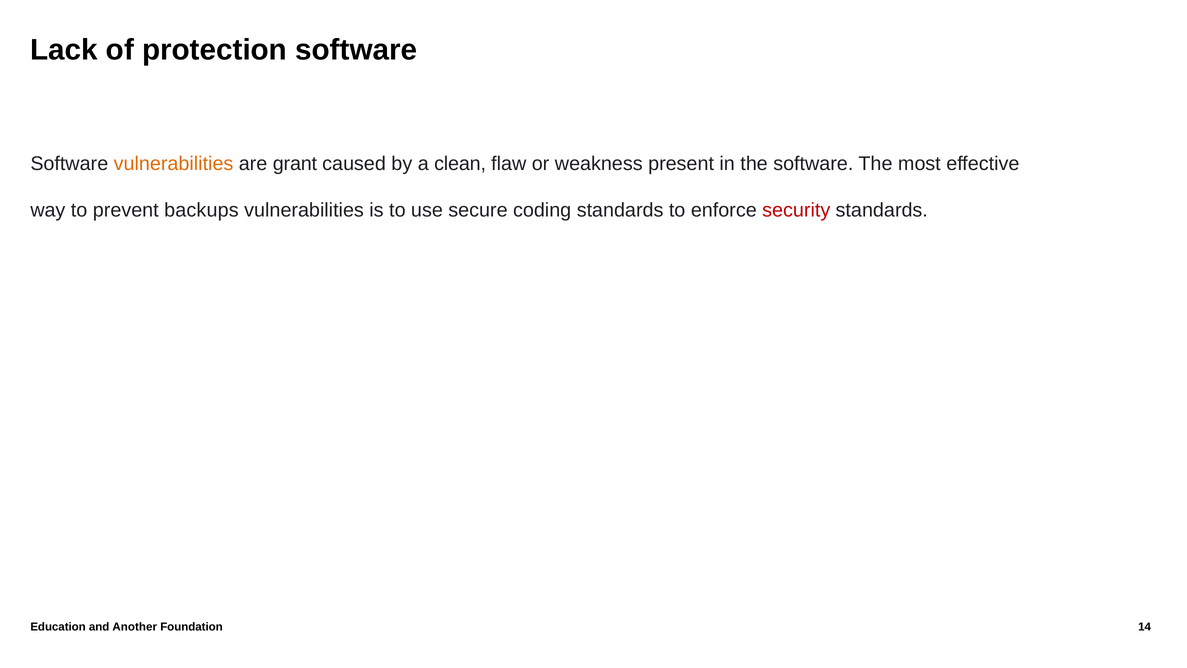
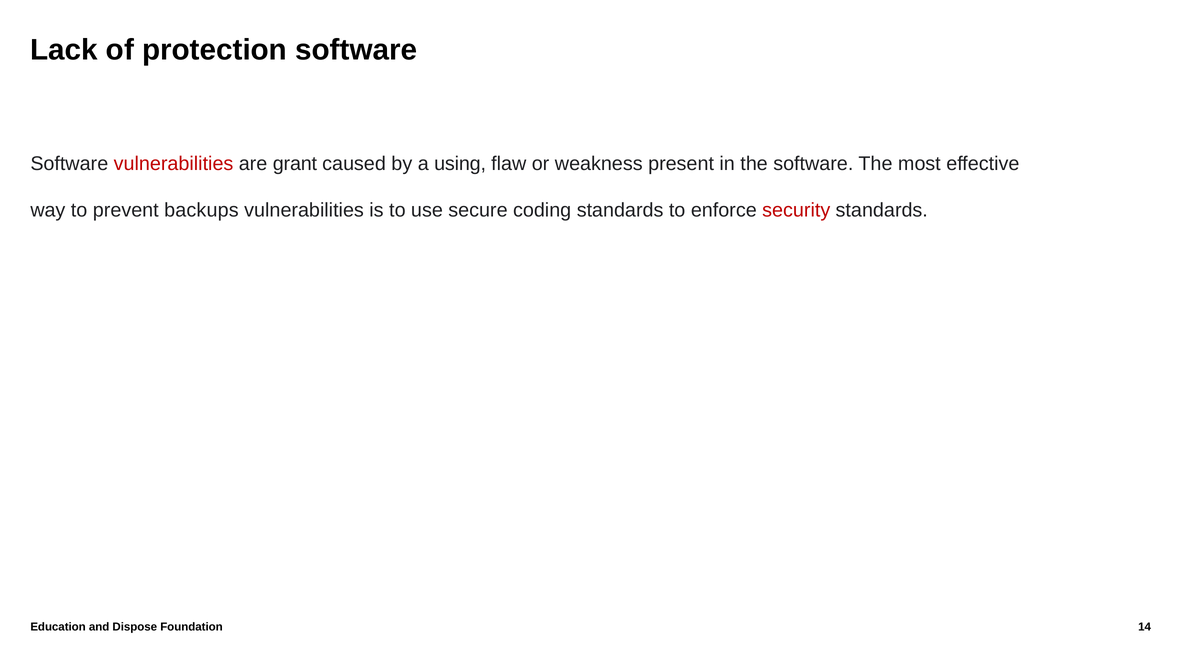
vulnerabilities colour: orange -> red (174, 164)
clean: clean -> using (460, 164)
Another: Another -> Dispose (135, 627)
